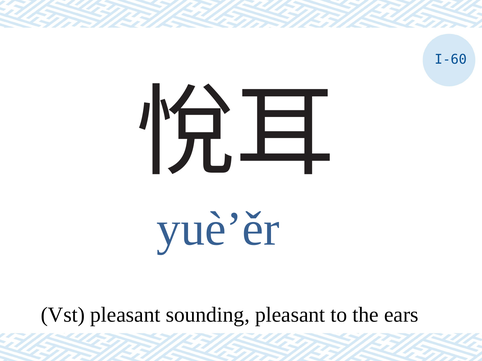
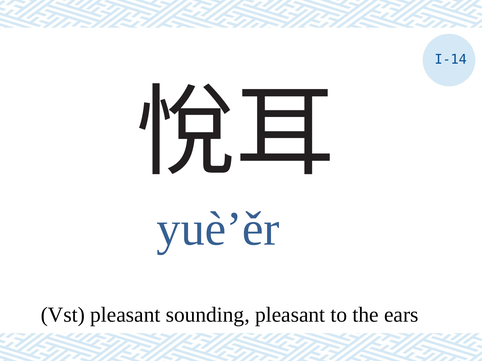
I-60: I-60 -> I-14 (451, 60)
